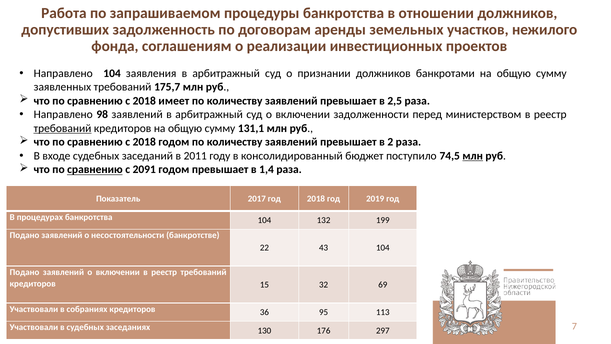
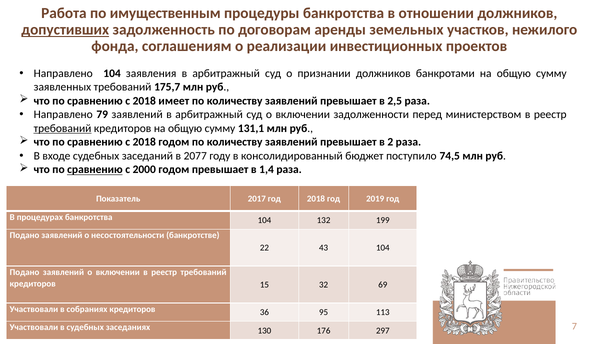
запрашиваемом: запрашиваемом -> имущественным (165, 13)
допустивших underline: none -> present (65, 30)
98: 98 -> 79 (102, 115)
2011: 2011 -> 2077 (195, 156)
млн underline: present -> none (473, 156)
2091: 2091 -> 2000 (144, 170)
